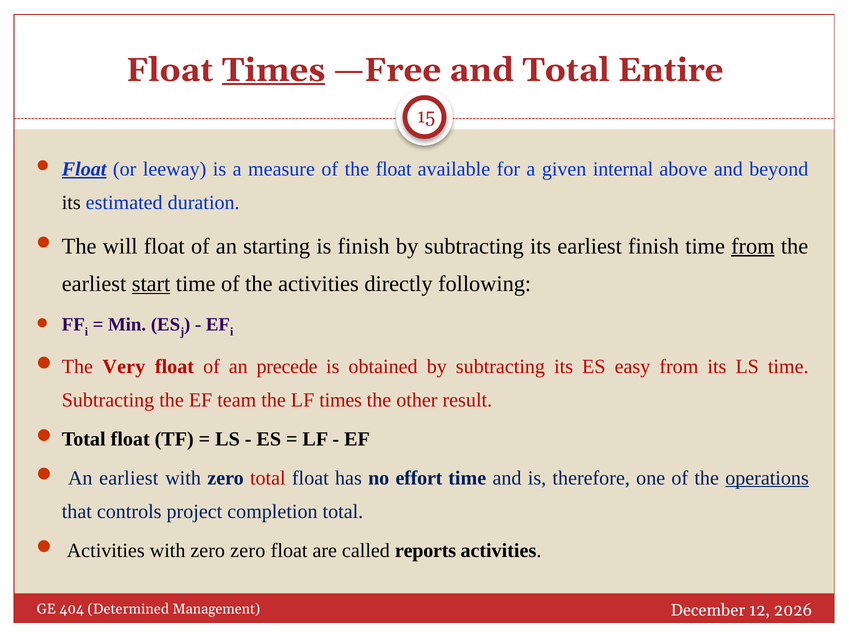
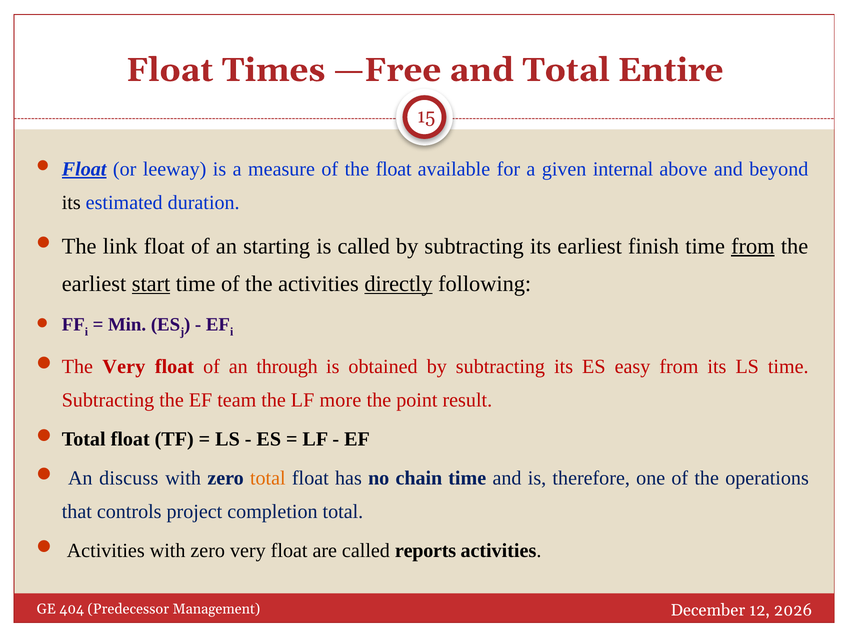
Times underline: present -> none (274, 70)
will: will -> link (120, 246)
is finish: finish -> called (364, 246)
directly underline: none -> present (398, 284)
precede: precede -> through (287, 366)
LF times: times -> more (340, 400)
other: other -> point (417, 400)
An earliest: earliest -> discuss (129, 478)
total colour: red -> orange (268, 478)
effort: effort -> chain (419, 478)
operations underline: present -> none (767, 478)
zero zero: zero -> very (248, 550)
Determined: Determined -> Predecessor (128, 609)
